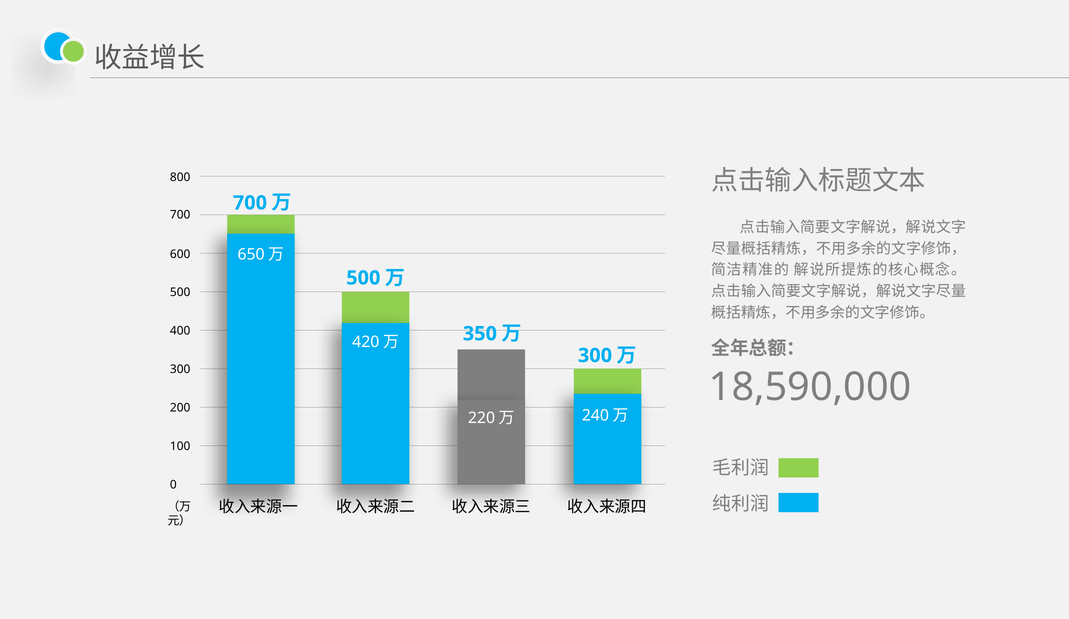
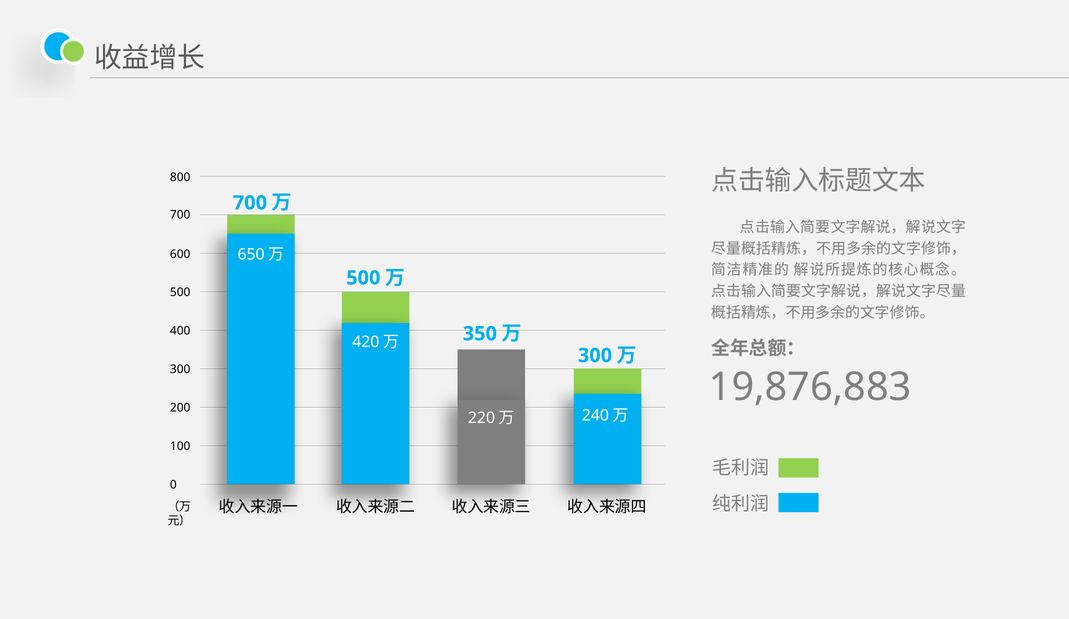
18,590,000: 18,590,000 -> 19,876,883 (810, 387)
